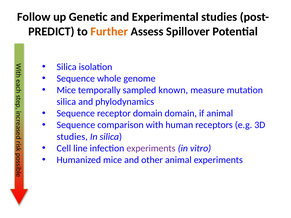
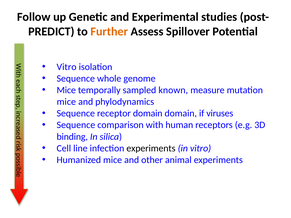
Silica: Silica -> Vitro (67, 67)
silica: silica -> mice (66, 102)
if animal: animal -> viruses (220, 113)
studies: studies -> binding (72, 137)
experiments colour: purple -> black (151, 148)
